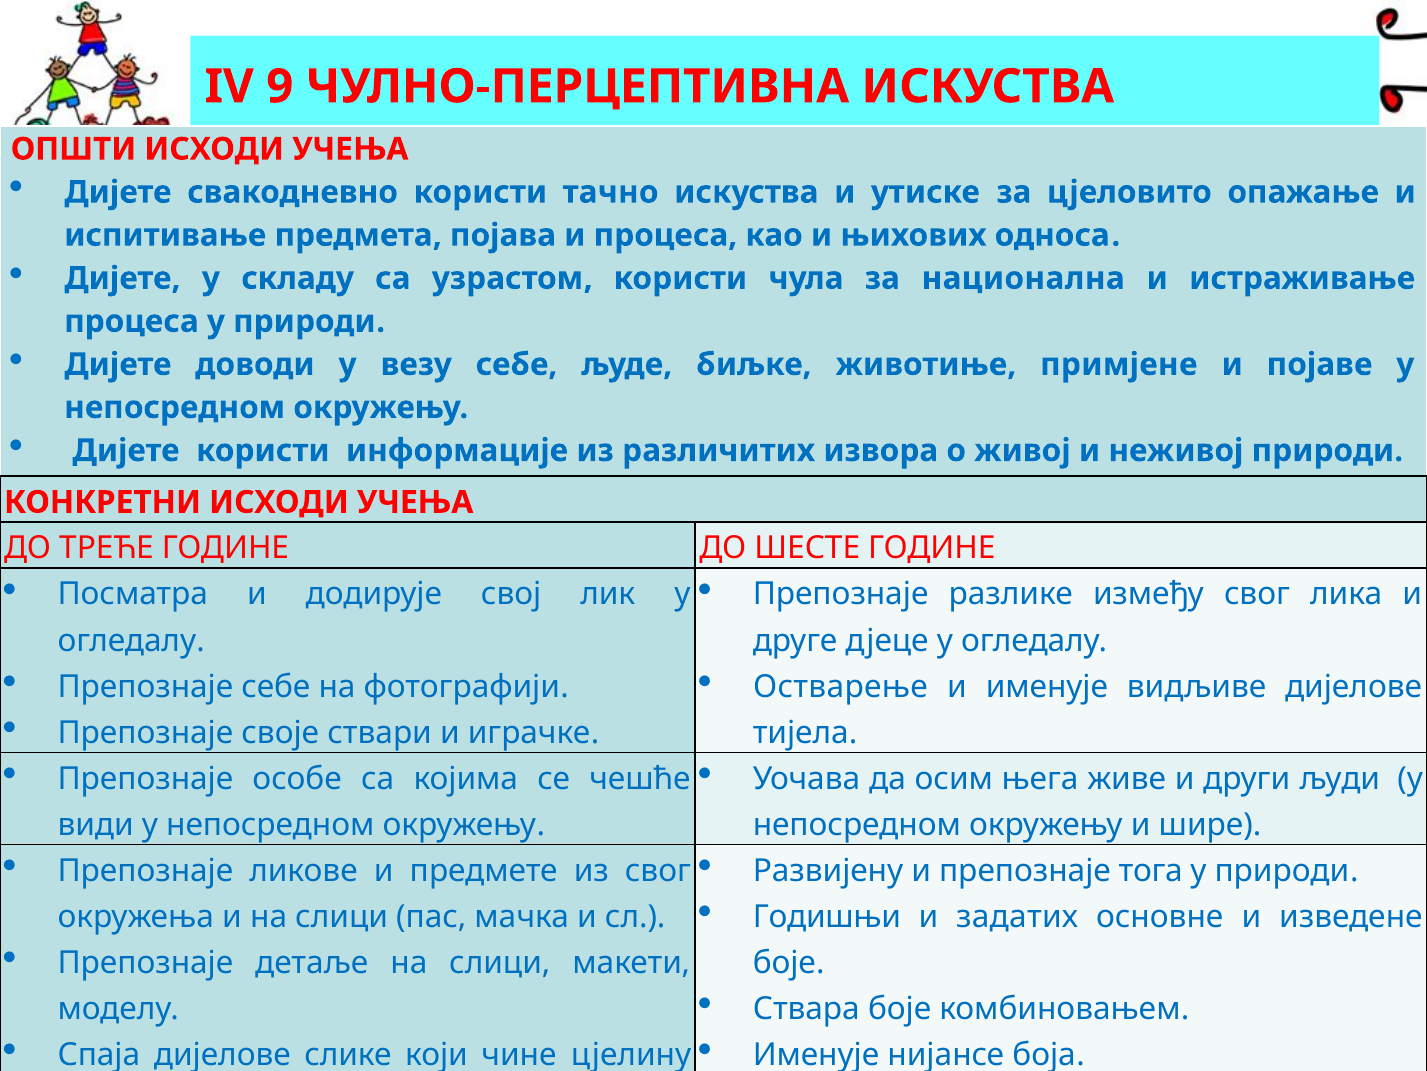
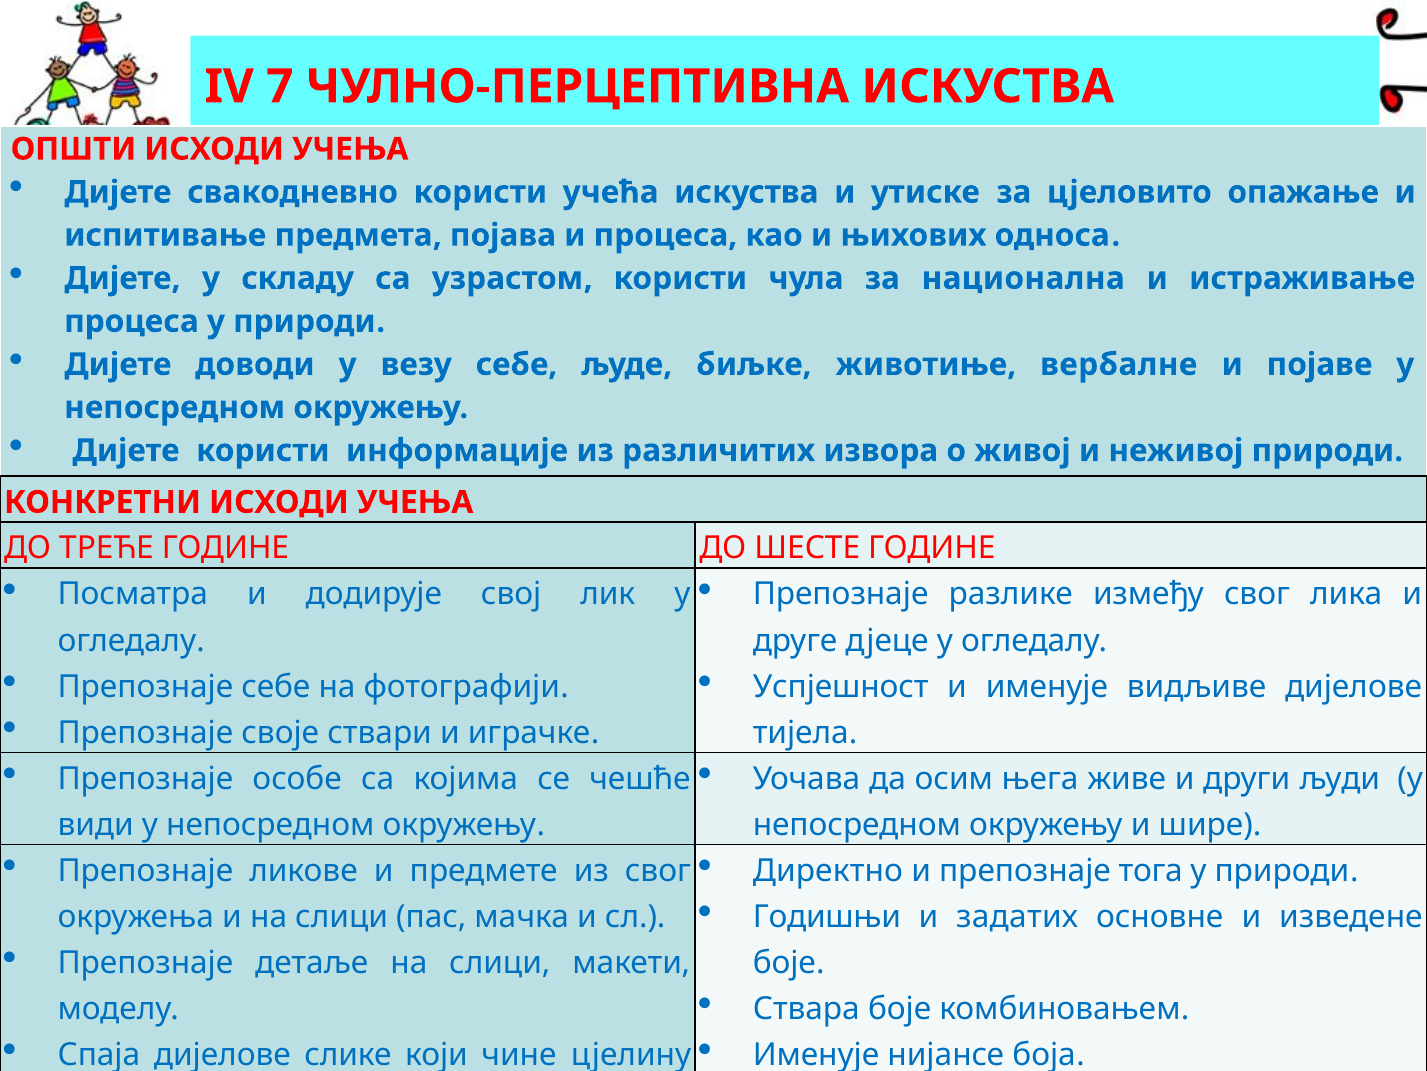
9: 9 -> 7 (280, 87)
тачно: тачно -> учећа (611, 192)
примјене: примјене -> вербалне (1119, 364)
Остварење: Остварење -> Успјешност (841, 686)
Развијену: Развијену -> Директно (828, 870)
